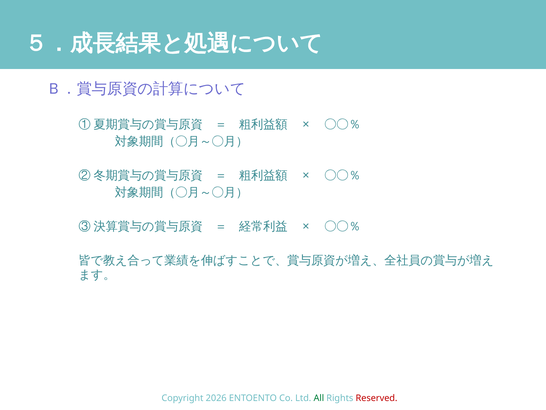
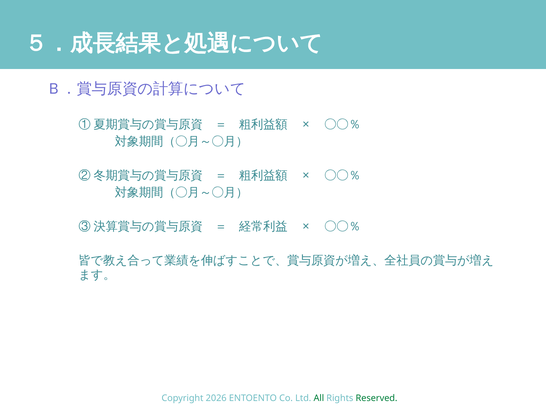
Reserved colour: red -> green (377, 398)
